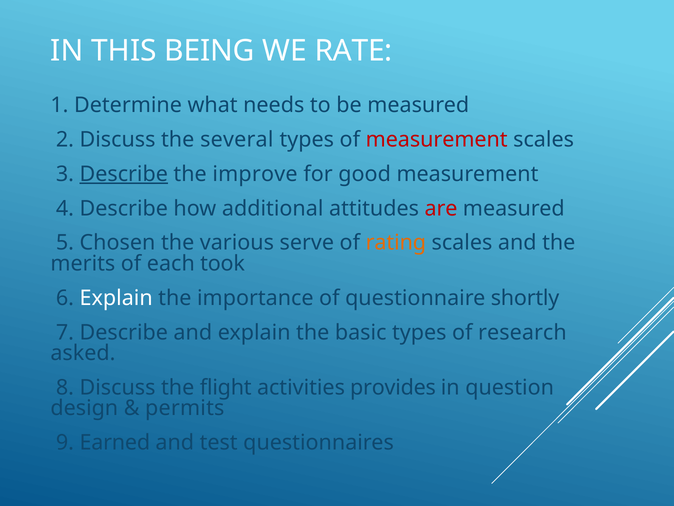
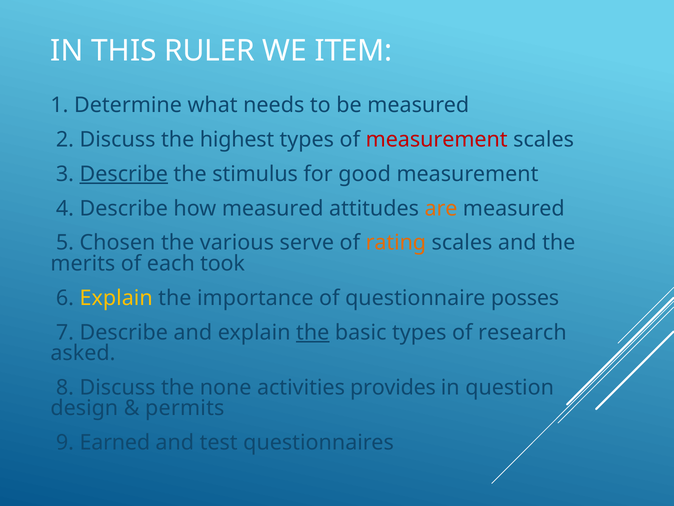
BEING: BEING -> RULER (210, 51)
RATE: RATE -> ITEM (353, 51)
several: several -> highest (237, 139)
improve: improve -> stimulus (255, 174)
how additional: additional -> measured (273, 208)
are colour: red -> orange (441, 208)
Explain colour: white -> yellow (116, 298)
shortly: shortly -> posses (525, 298)
the underline: none -> present (313, 332)
flight: flight -> none (226, 387)
